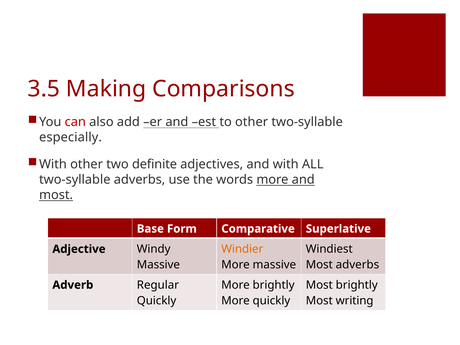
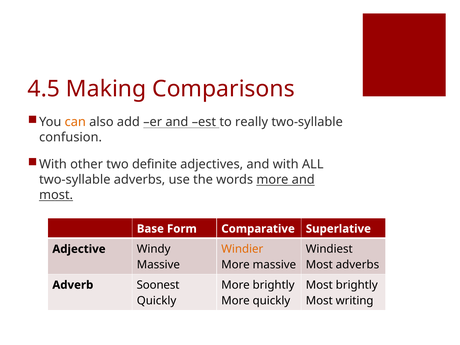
3.5: 3.5 -> 4.5 (44, 89)
can colour: red -> orange (75, 122)
to other: other -> really (252, 122)
especially: especially -> confusion (71, 137)
Regular: Regular -> Soonest (158, 285)
